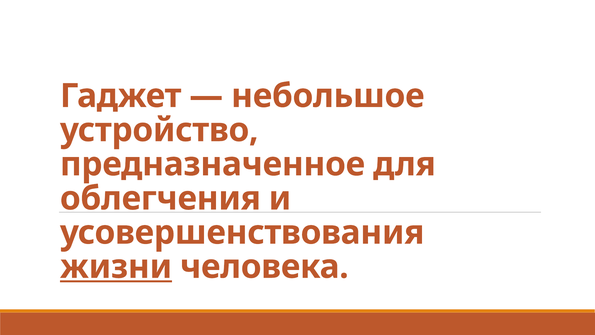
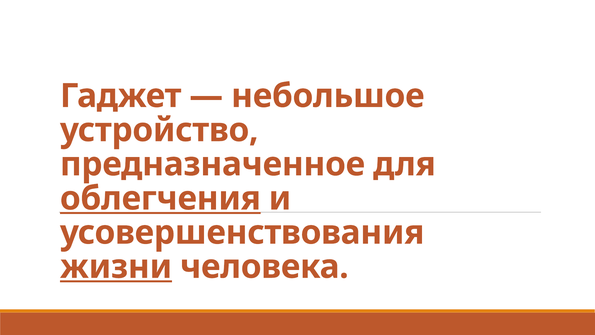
облегчения underline: none -> present (160, 198)
